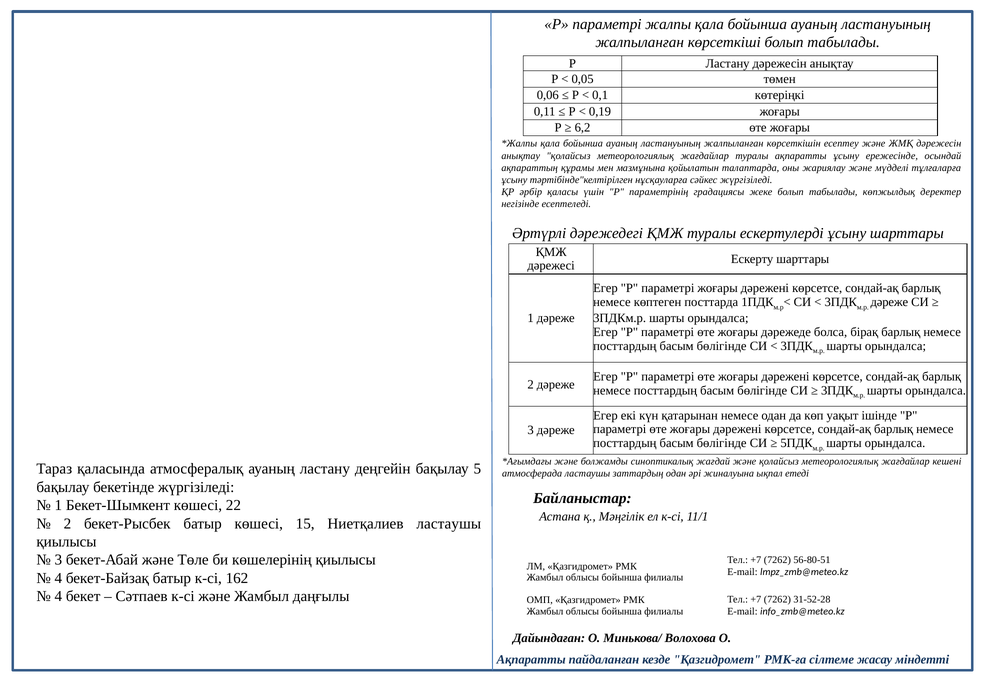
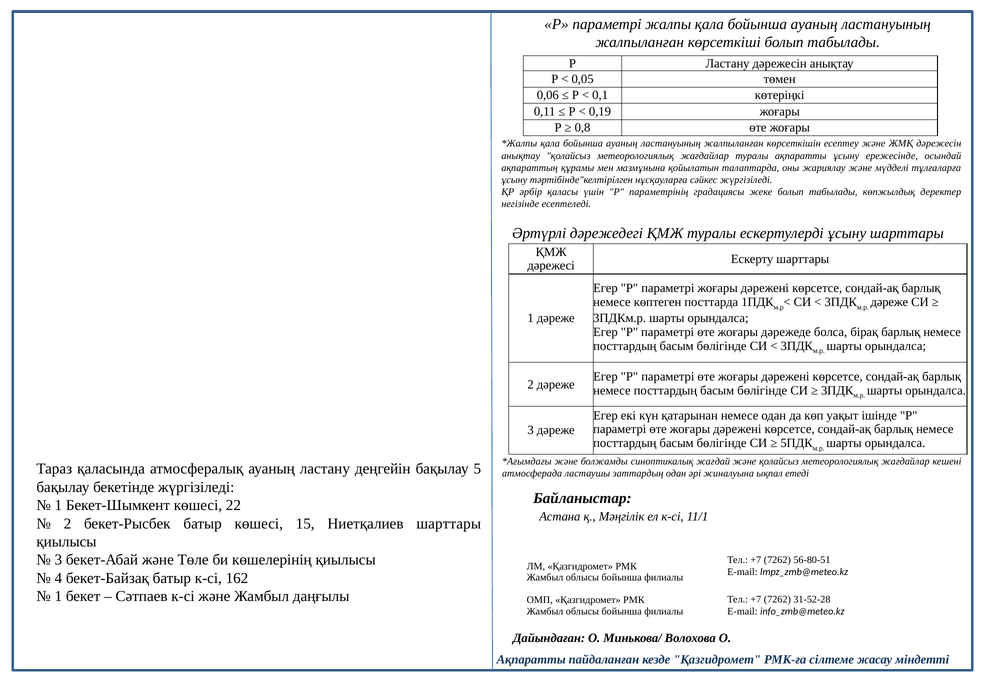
6,2: 6,2 -> 0,8 (583, 128)
Ниетқалиев ластаушы: ластаушы -> шарттары (449, 523)
4: 4 -> 1 (58, 596)
